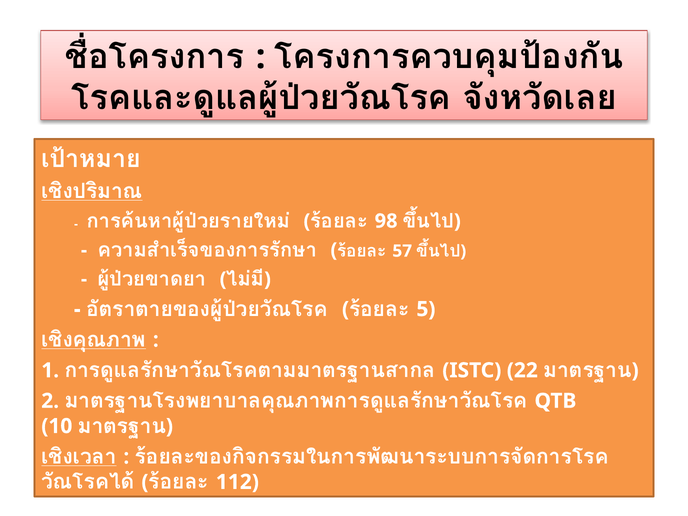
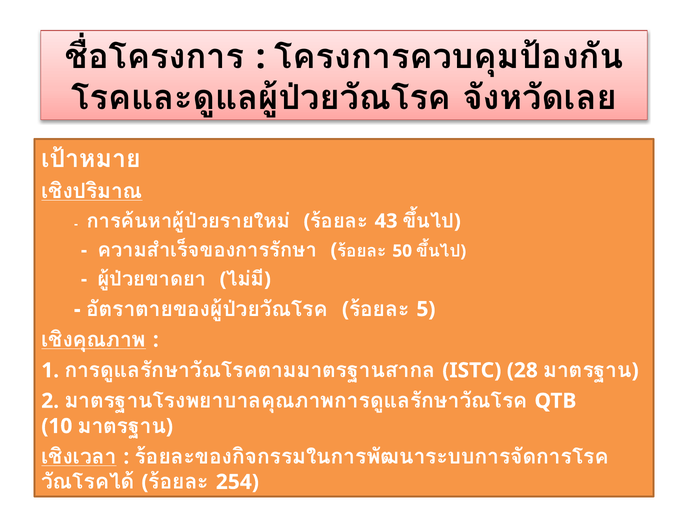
98: 98 -> 43 (386, 221)
57: 57 -> 50 (402, 251)
22: 22 -> 28 (522, 370)
112: 112 -> 254 (237, 482)
